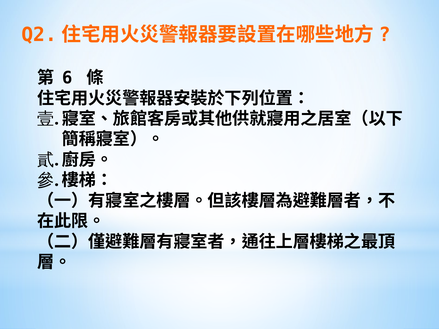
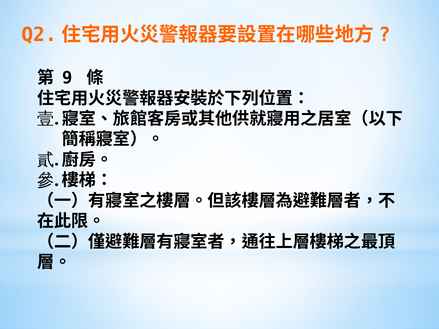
6: 6 -> 9 (67, 78)
